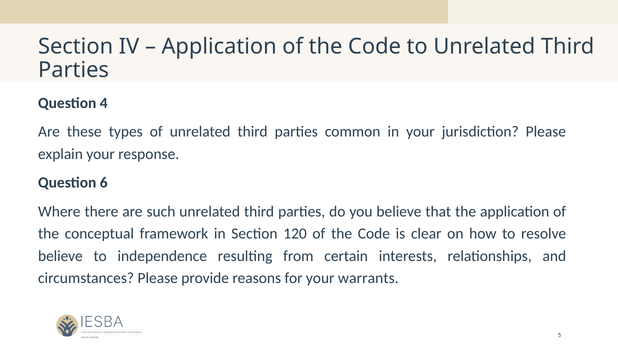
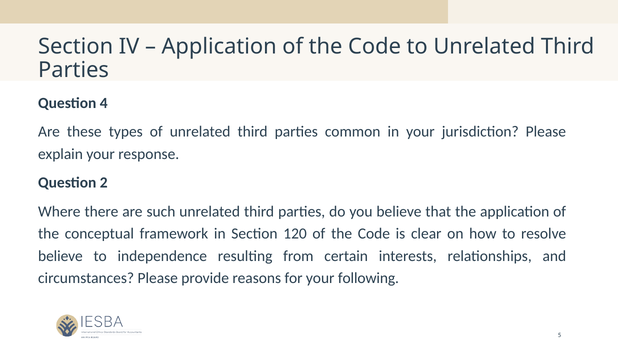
6: 6 -> 2 (104, 182)
warrants: warrants -> following (368, 278)
